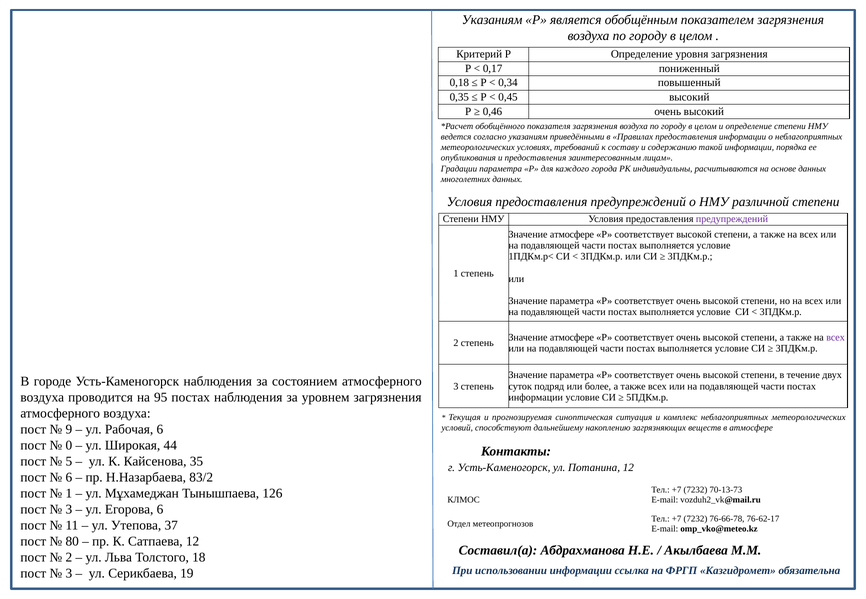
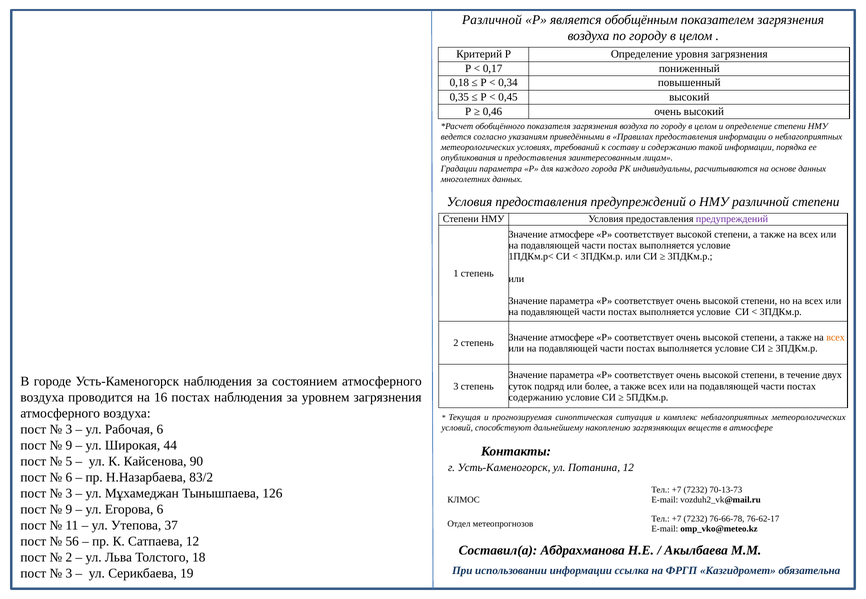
Указаниям: Указаниям -> Различной (492, 20)
всех colour: purple -> orange (836, 338)
95: 95 -> 16 (161, 398)
информации: информации -> содержанию (536, 398)
9: 9 -> 3 (69, 430)
0: 0 -> 9 (69, 446)
35: 35 -> 90 (196, 462)
1: 1 -> 3 (69, 494)
3: 3 -> 9 (69, 510)
80: 80 -> 56 (72, 542)
